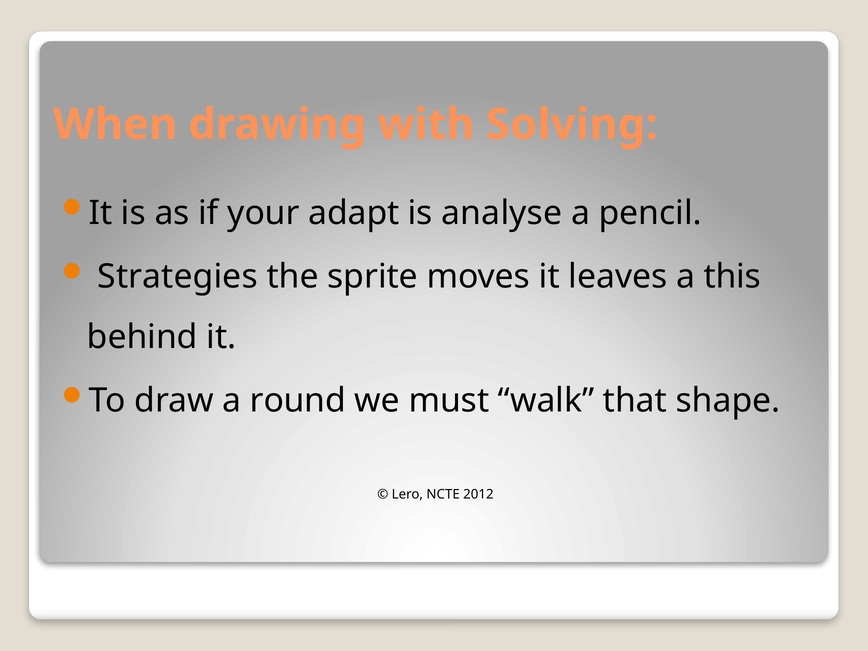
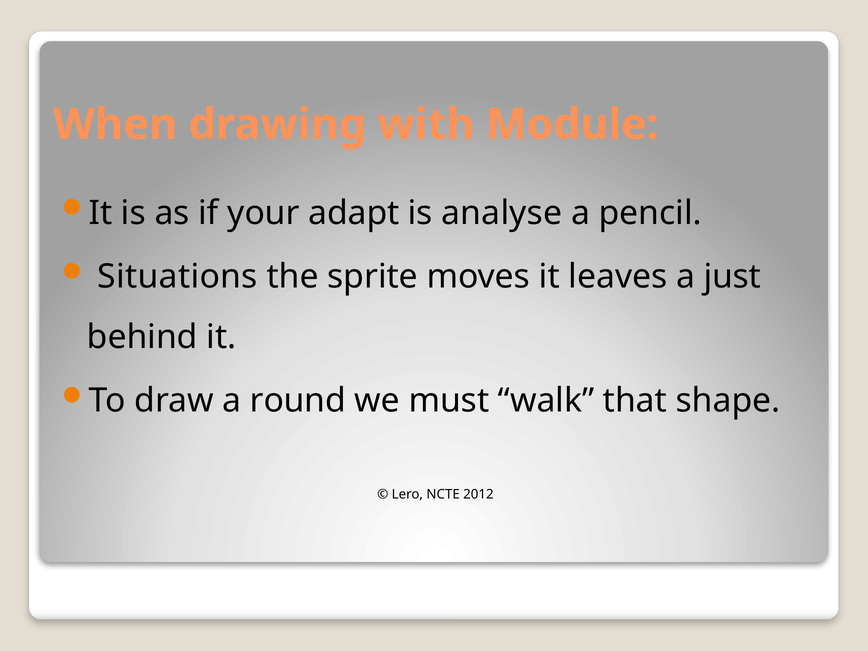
Solving: Solving -> Module (572, 125)
Strategies: Strategies -> Situations (177, 276)
this: this -> just (732, 276)
